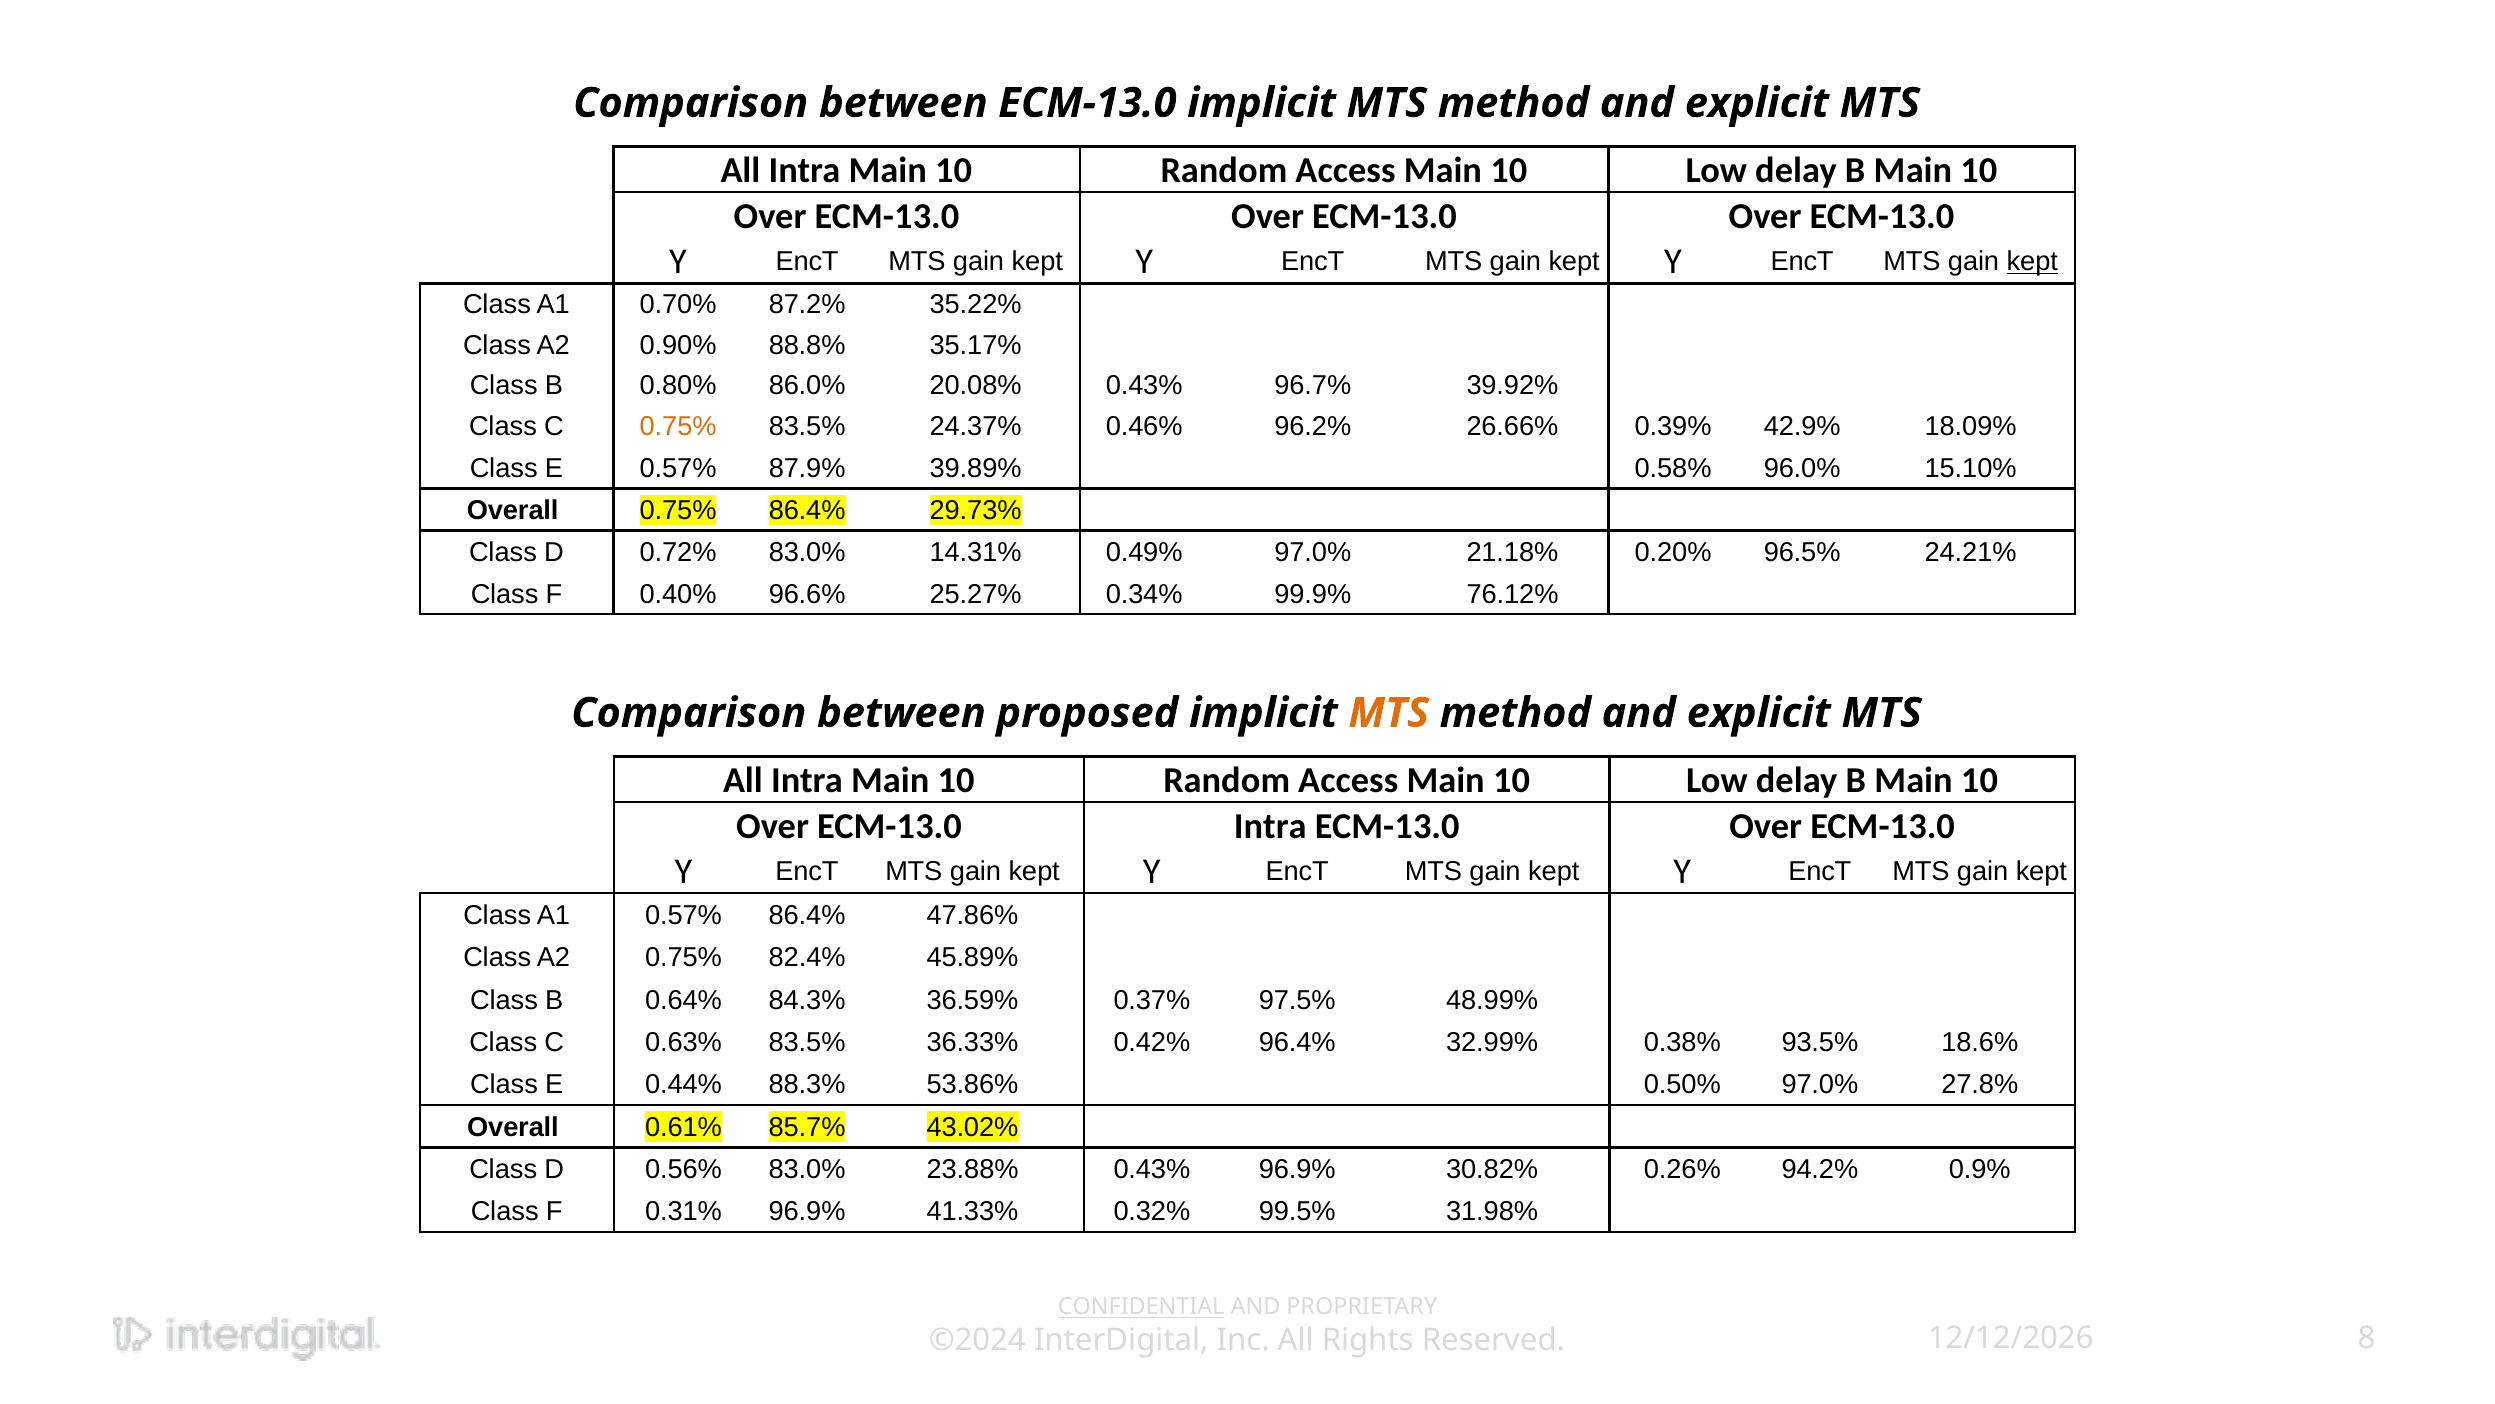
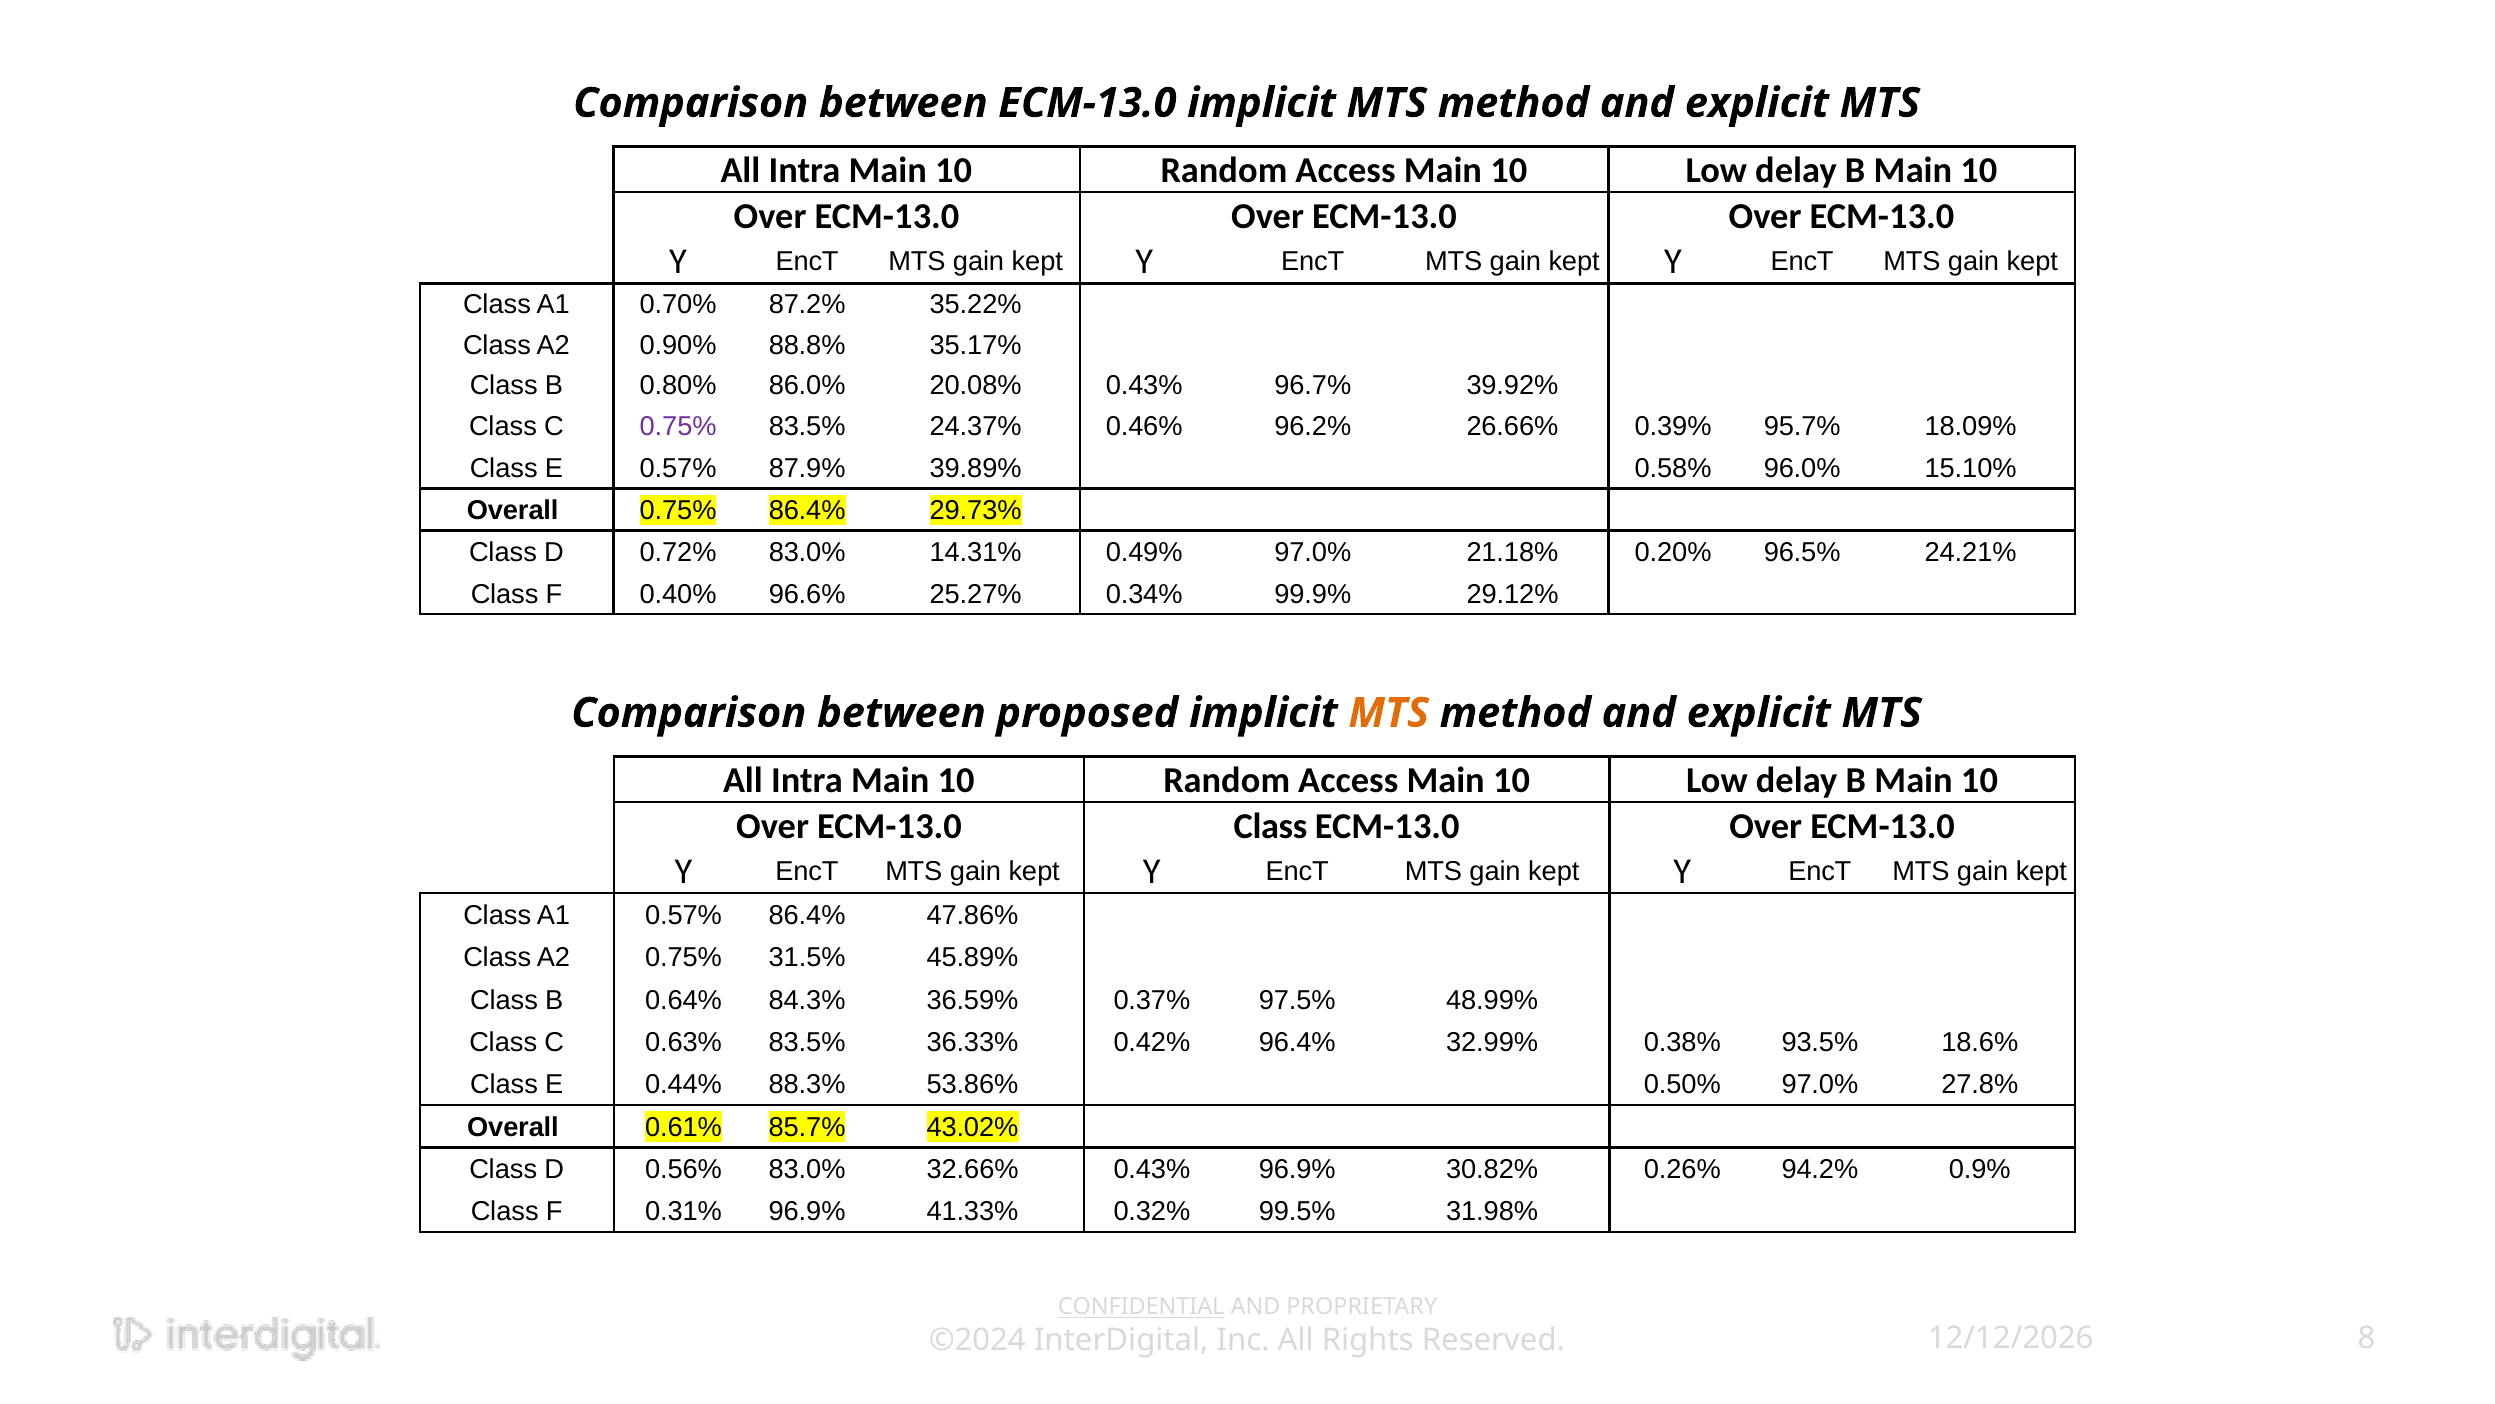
kept underline: present -> none (2032, 262)
0.75% colour: orange -> purple (678, 427)
42.9%: 42.9% -> 95.7% (1802, 427)
76.12%: 76.12% -> 29.12% (1513, 594)
ECM-13.0 Intra: Intra -> Class (1270, 826)
82.4%: 82.4% -> 31.5% (807, 957)
23.88%: 23.88% -> 32.66% (973, 1169)
